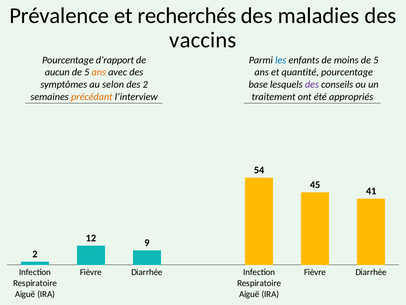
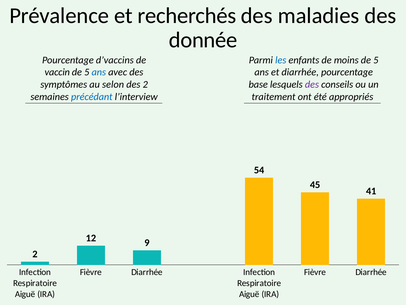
vaccins: vaccins -> donnée (203, 40)
d’rapport: d’rapport -> d’vaccins (115, 60)
aucun: aucun -> vaccin (57, 72)
ans colour: orange -> blue (99, 72)
et quantité: quantité -> diarrhée (300, 72)
précédant colour: orange -> blue (92, 96)
